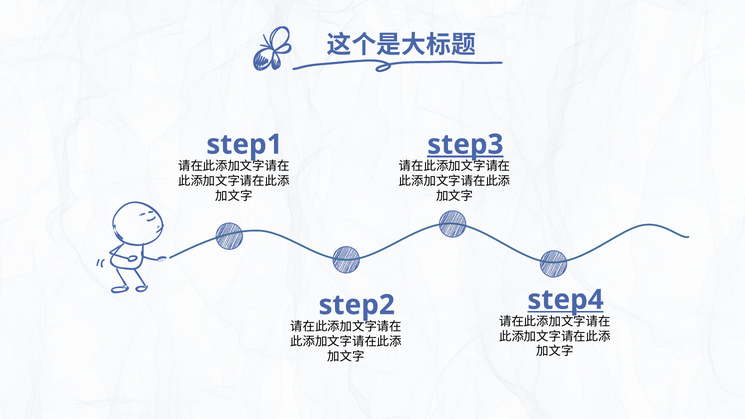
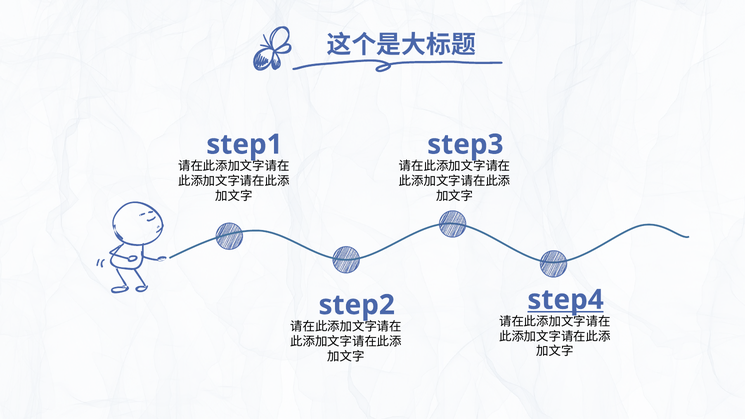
step3 underline: present -> none (465, 144)
